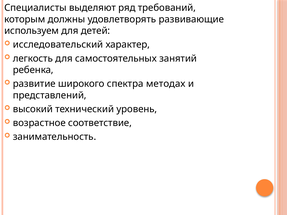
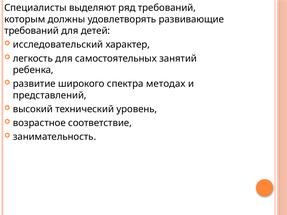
используем: используем -> требований (32, 31)
